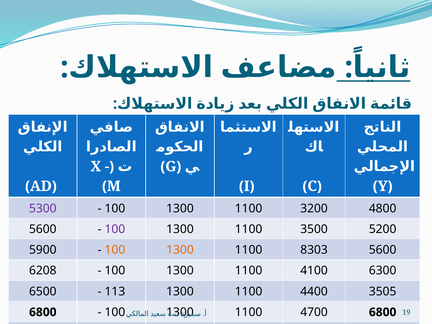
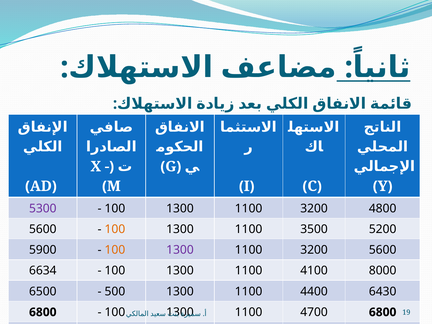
100 colour: purple -> orange (115, 229)
1300 colour: orange -> purple (180, 250)
8303: 8303 -> 3200 (314, 250)
6208: 6208 -> 6634 (43, 271)
6300: 6300 -> 8000 (383, 271)
113: 113 -> 500 (115, 291)
3505: 3505 -> 6430 (383, 291)
